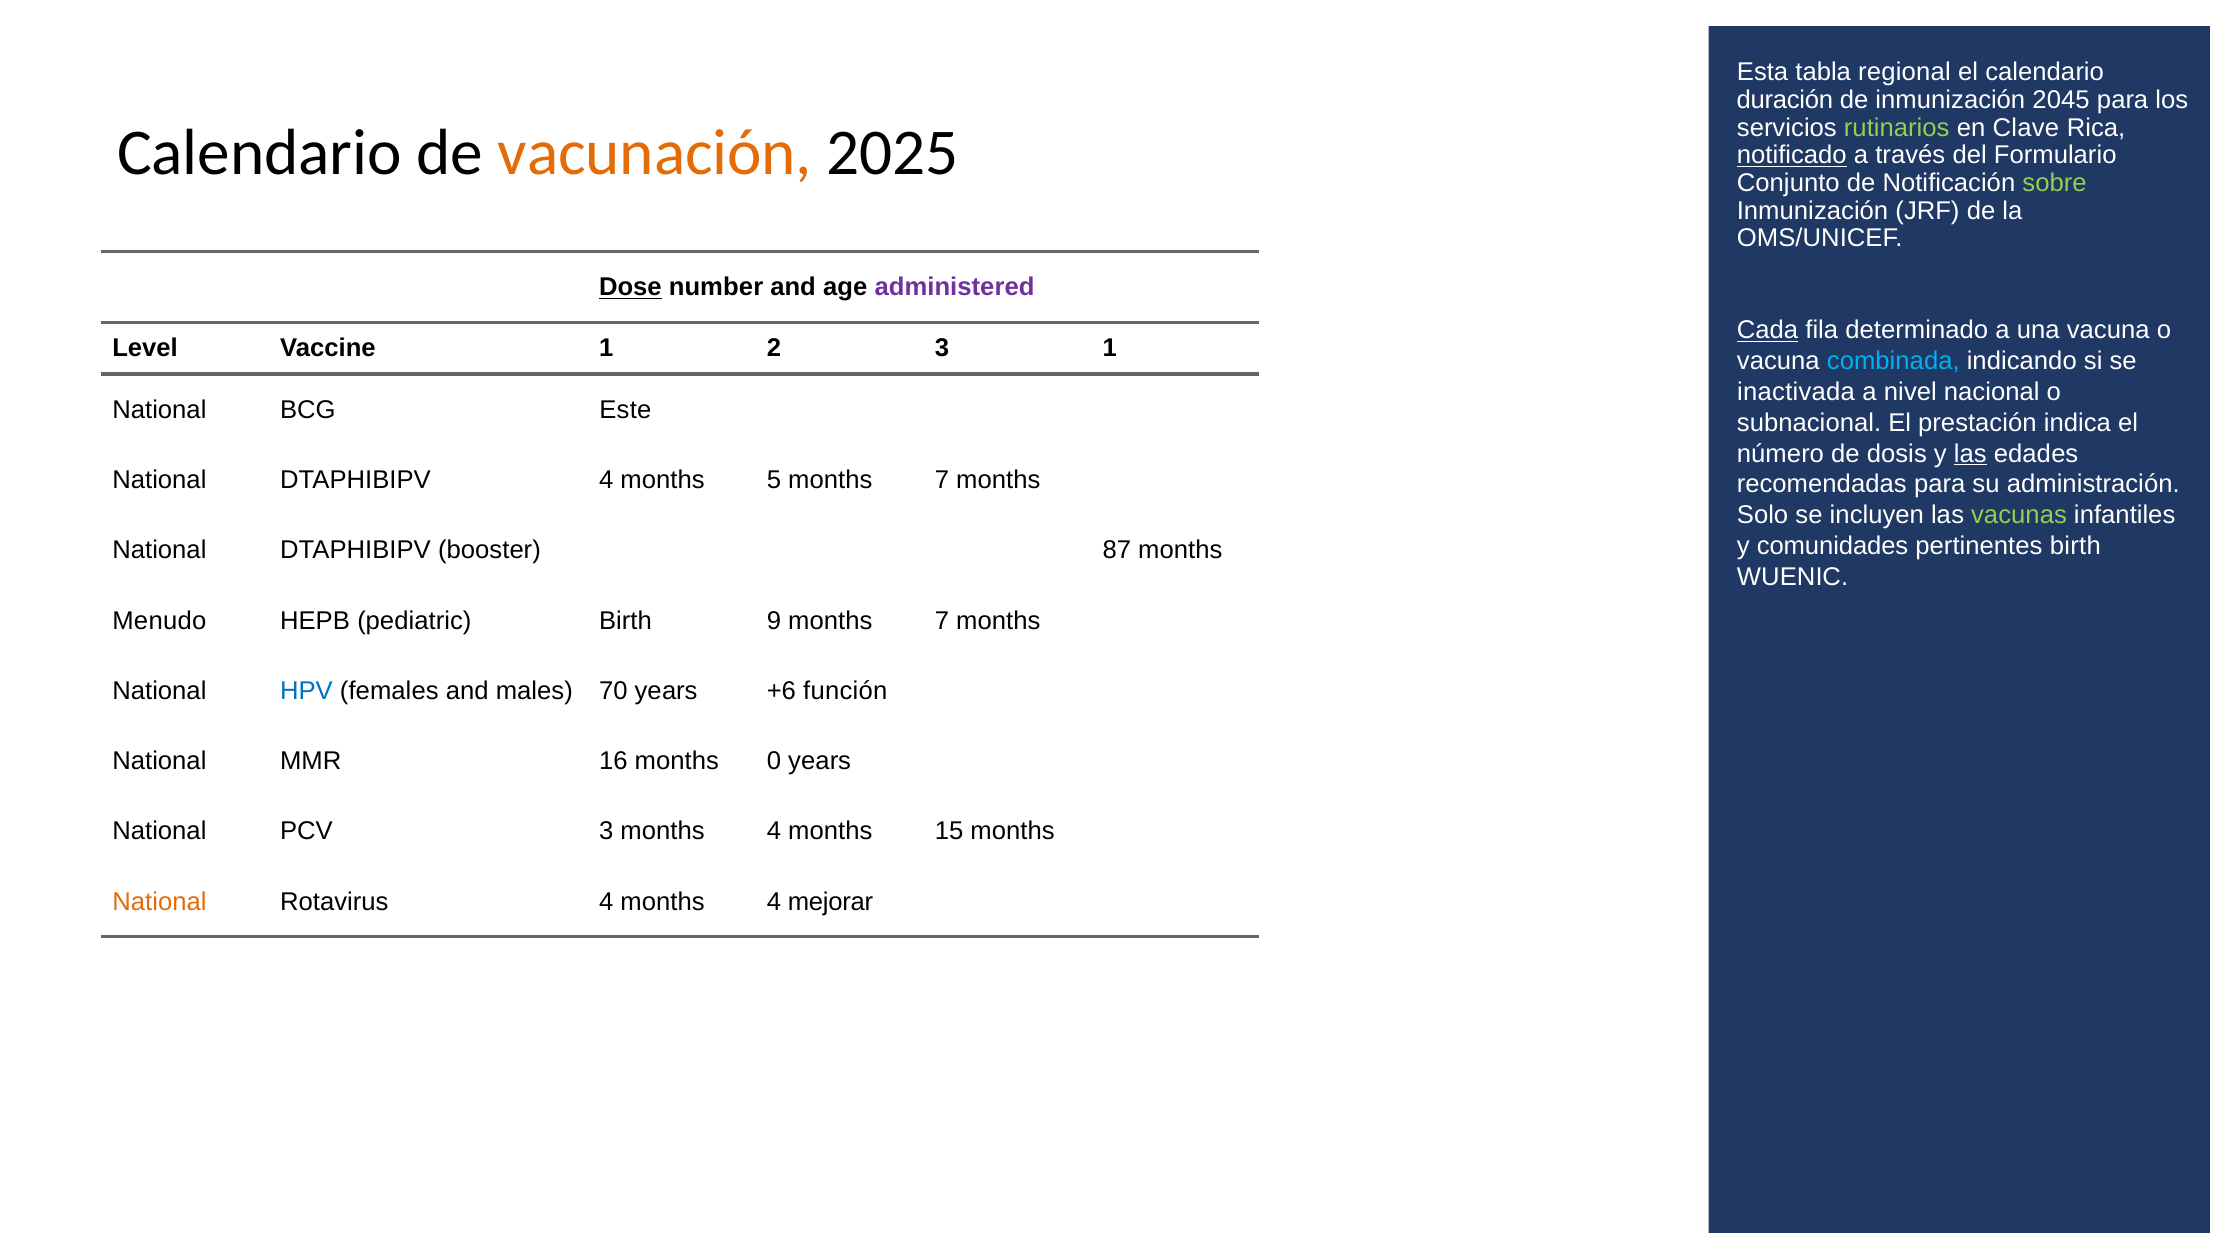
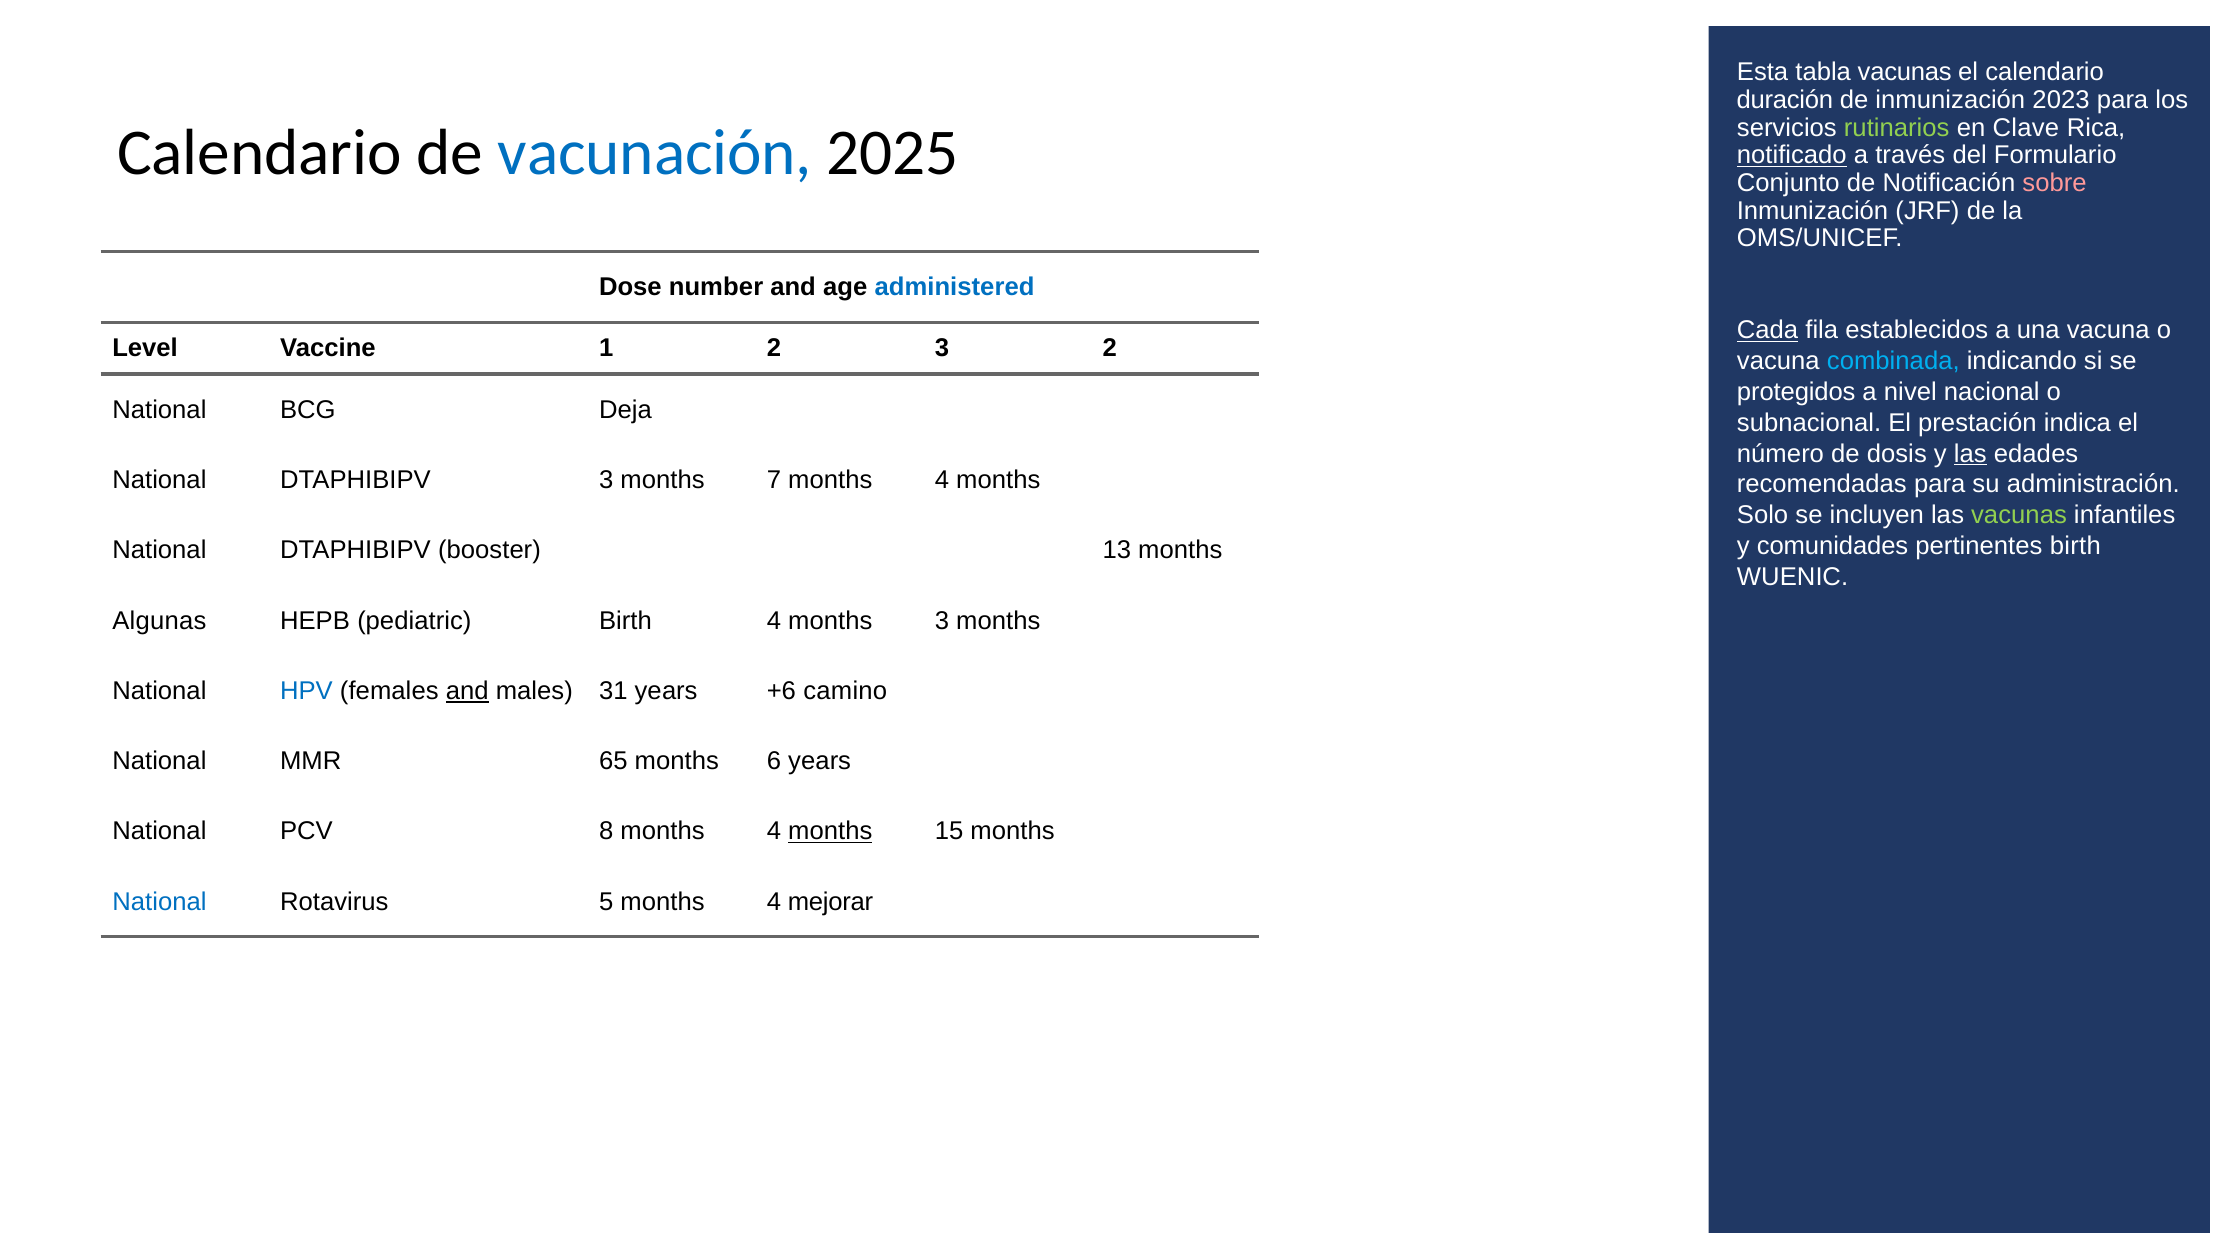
tabla regional: regional -> vacunas (1905, 72)
2045: 2045 -> 2023 (2061, 100)
vacunación colour: orange -> blue (655, 153)
sobre colour: light green -> pink (2055, 183)
Dose underline: present -> none (630, 287)
administered colour: purple -> blue (955, 287)
determinado: determinado -> establecidos (1917, 330)
3 1: 1 -> 2 (1110, 348)
inactivada: inactivada -> protegidos (1796, 392)
Este: Este -> Deja (625, 410)
DTAPHIBIPV 4: 4 -> 3 (606, 480)
5: 5 -> 7 (774, 480)
7: 7 -> 4 (942, 480)
87: 87 -> 13 (1117, 550)
Menudo: Menudo -> Algunas (159, 621)
Birth 9: 9 -> 4 (774, 621)
7: 7 -> 3 (942, 621)
and underline: none -> present (467, 691)
70: 70 -> 31 (613, 691)
función: función -> camino (845, 691)
16: 16 -> 65 (613, 761)
0: 0 -> 6 (774, 761)
PCV 3: 3 -> 8 (606, 831)
months underline: none -> present (830, 831)
National colour: orange -> blue (159, 902)
Rotavirus 4: 4 -> 5 (606, 902)
